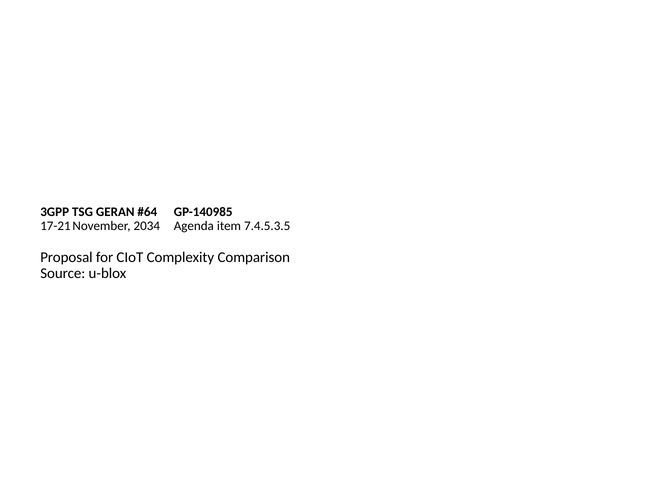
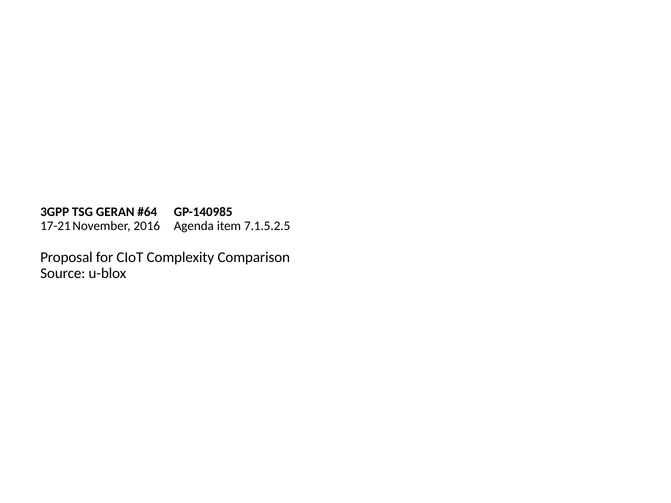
2034: 2034 -> 2016 (147, 226)
7.4.5.3.5: 7.4.5.3.5 -> 7.1.5.2.5 (267, 226)
